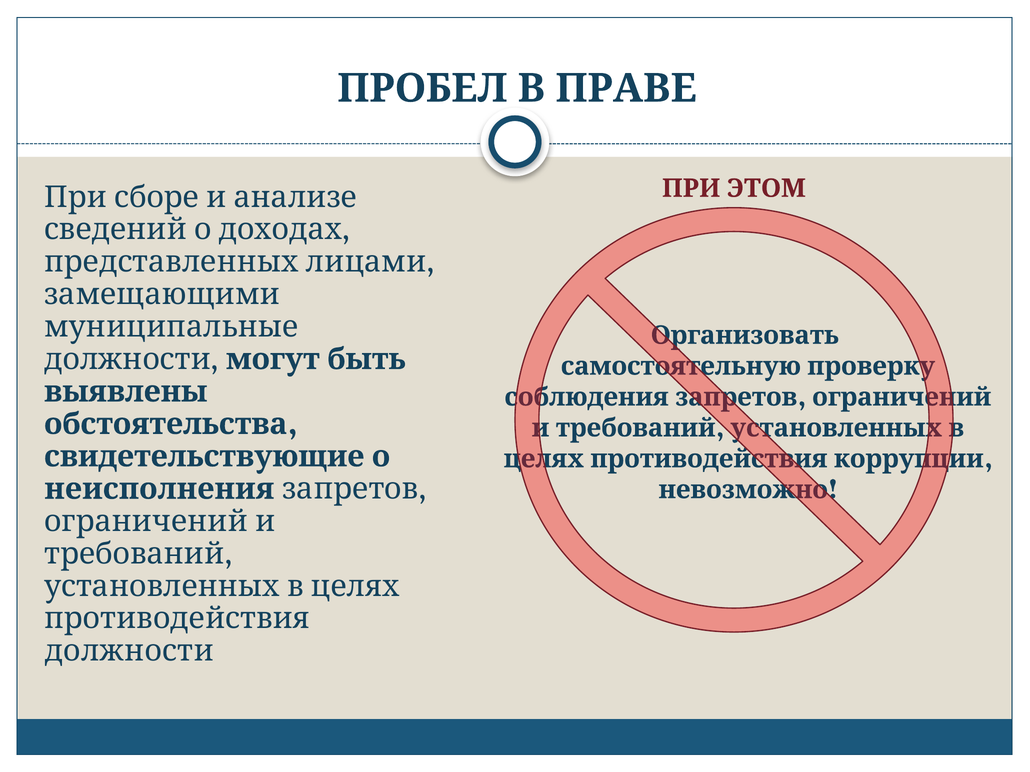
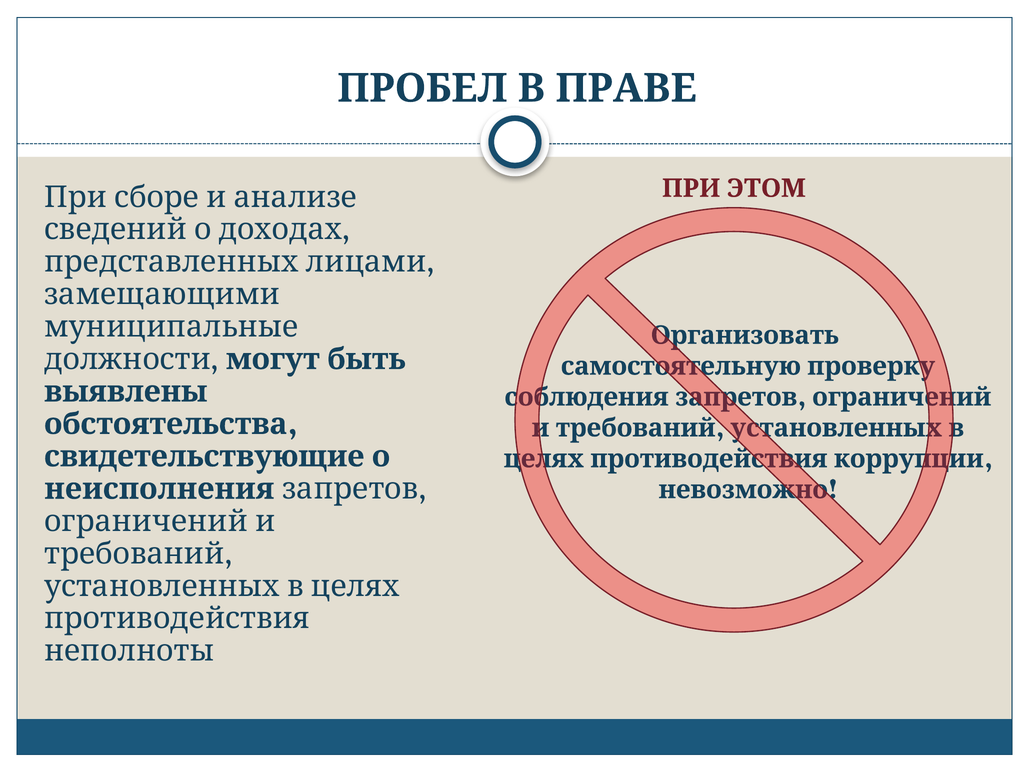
должности: должности -> неполноты (129, 651)
